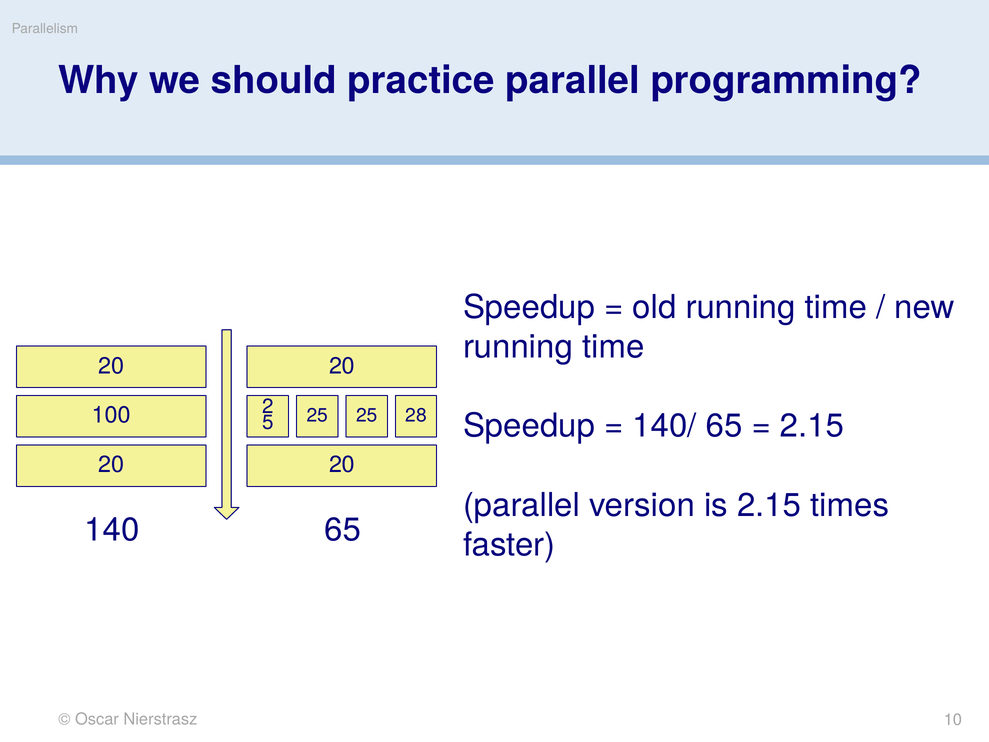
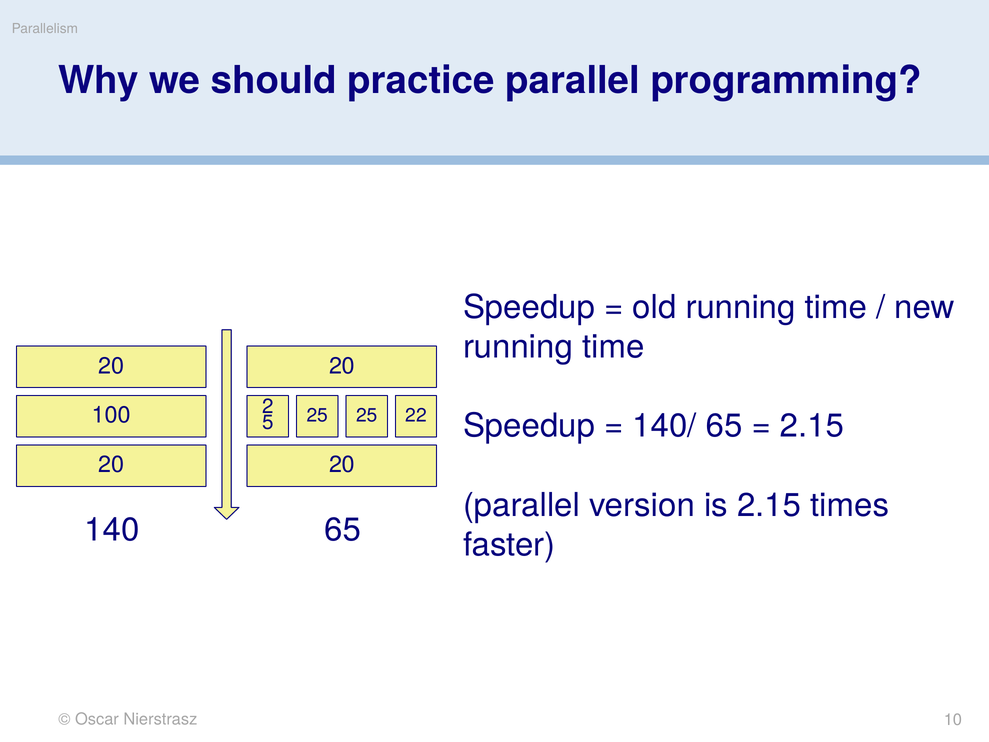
28: 28 -> 22 (416, 415)
